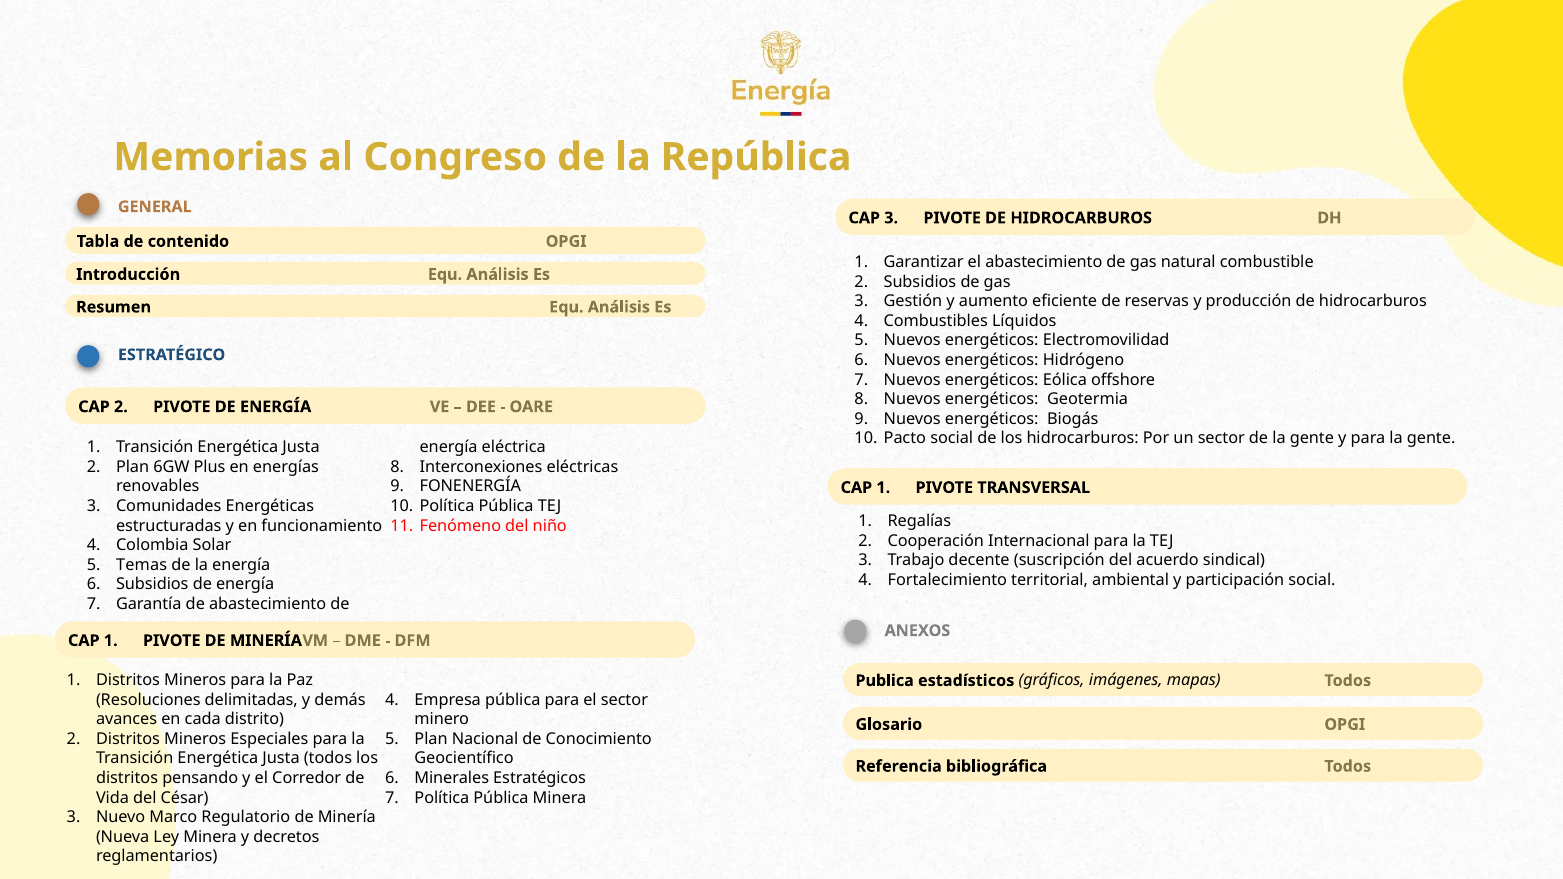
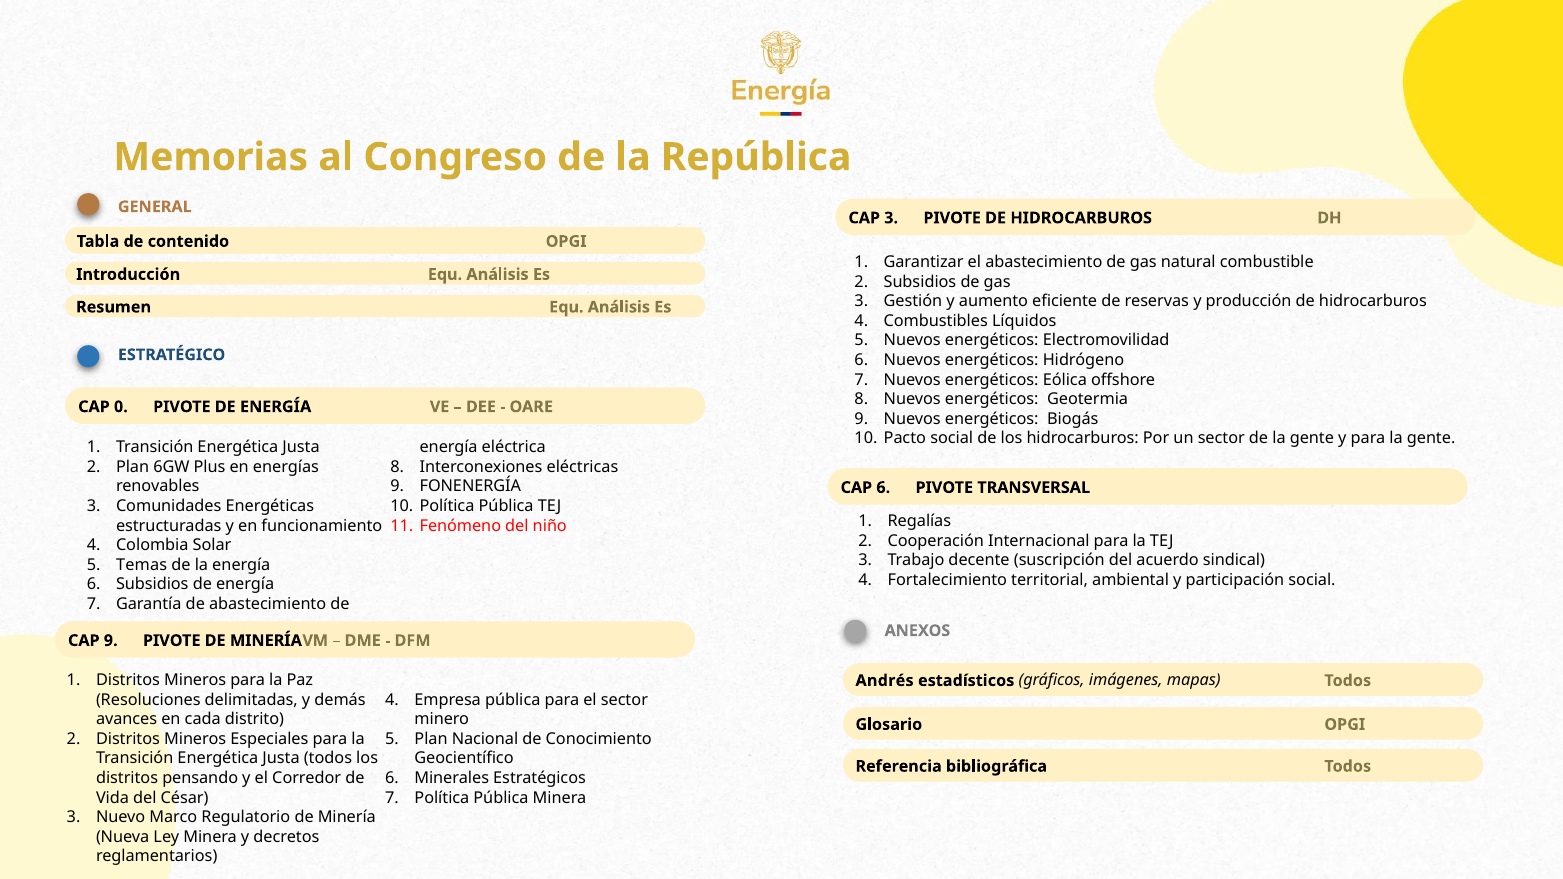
CAP 2: 2 -> 0 (121, 407)
1: 1 -> 6 (883, 488)
1: 1 -> 9 (111, 641)
Publica: Publica -> Andrés (885, 681)
